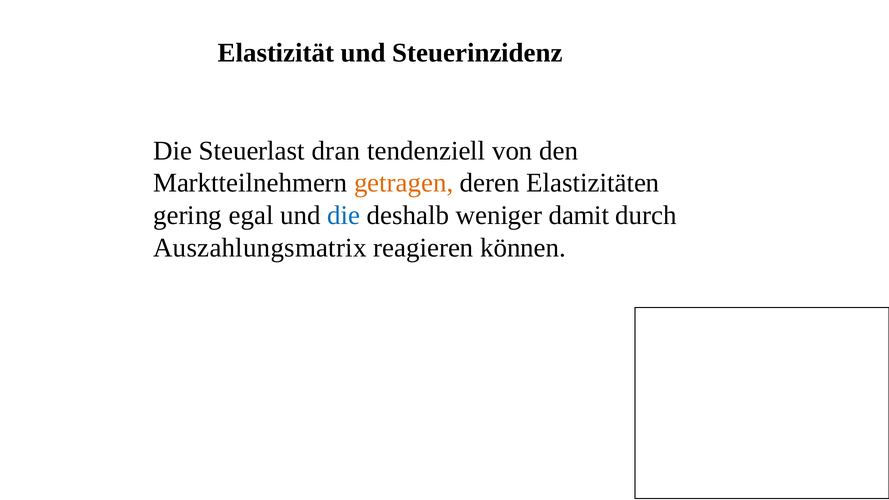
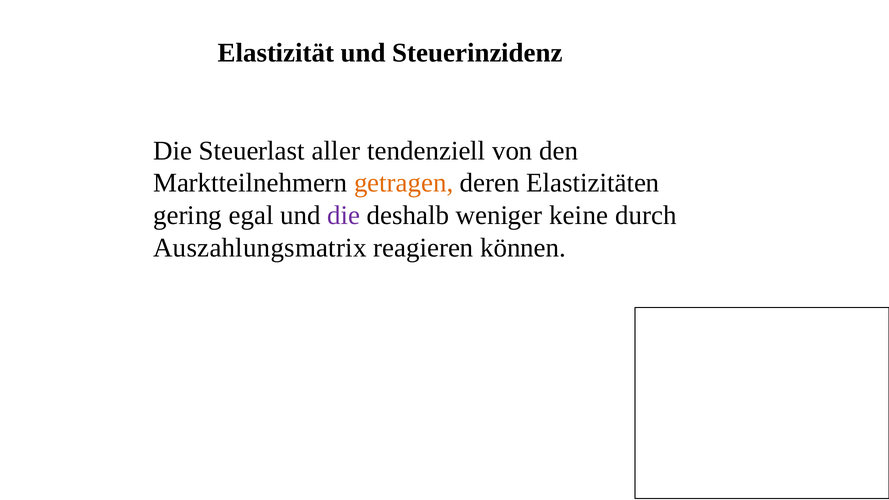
dran: dran -> aller (336, 151)
die colour: blue -> purple (344, 215)
damit: damit -> keine (579, 215)
